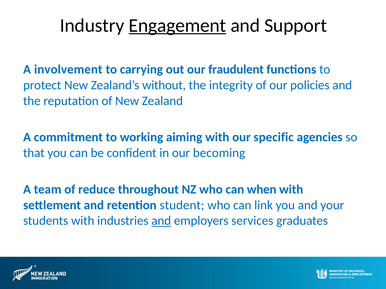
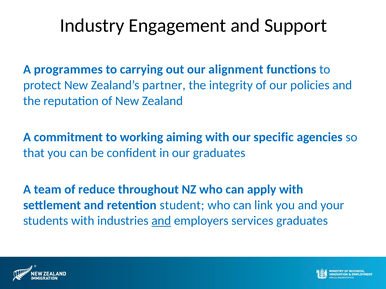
Engagement underline: present -> none (177, 26)
involvement: involvement -> programmes (68, 70)
fraudulent: fraudulent -> alignment (236, 70)
without: without -> partner (164, 85)
our becoming: becoming -> graduates (219, 153)
when: when -> apply (262, 190)
